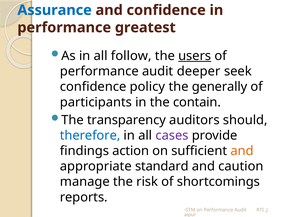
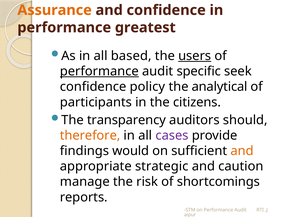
Assurance colour: blue -> orange (55, 10)
follow: follow -> based (131, 56)
performance underline: none -> present (99, 71)
deeper: deeper -> specific (199, 71)
generally: generally -> analytical (220, 87)
contain: contain -> citizens (197, 102)
therefore colour: blue -> orange (90, 136)
action: action -> would (131, 151)
standard: standard -> strategic (162, 167)
